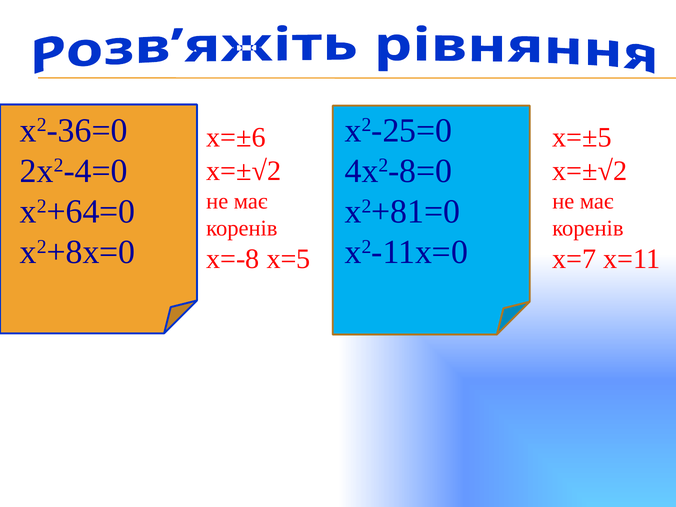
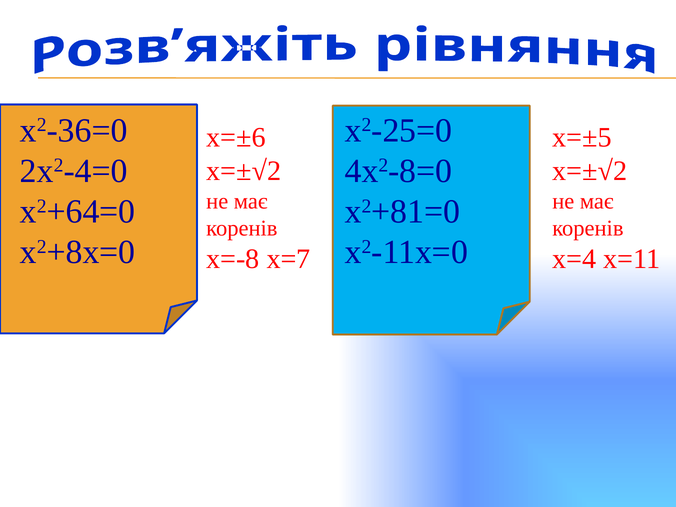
х=5: х=5 -> х=7 (289, 259)
х=7: х=7 -> х=4 (574, 259)
